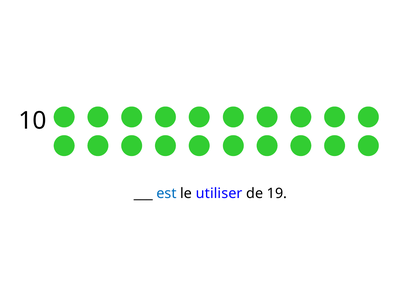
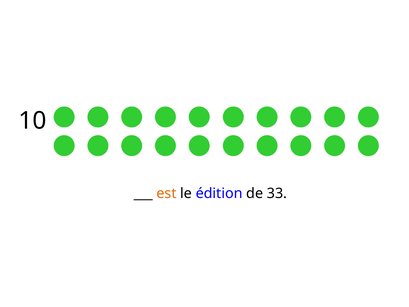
est colour: blue -> orange (167, 193)
utiliser: utiliser -> édition (219, 193)
19: 19 -> 33 (277, 193)
